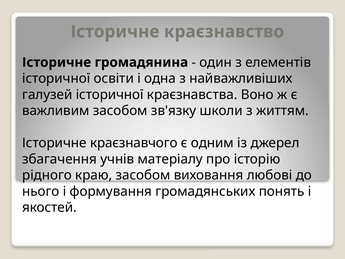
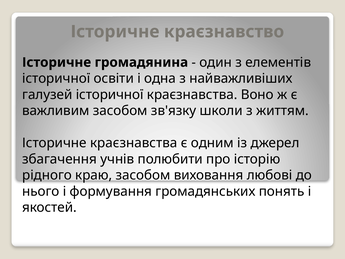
Історичне краєзнавчого: краєзнавчого -> краєзнавства (134, 143)
матеріалу: матеріалу -> полюбити (170, 159)
